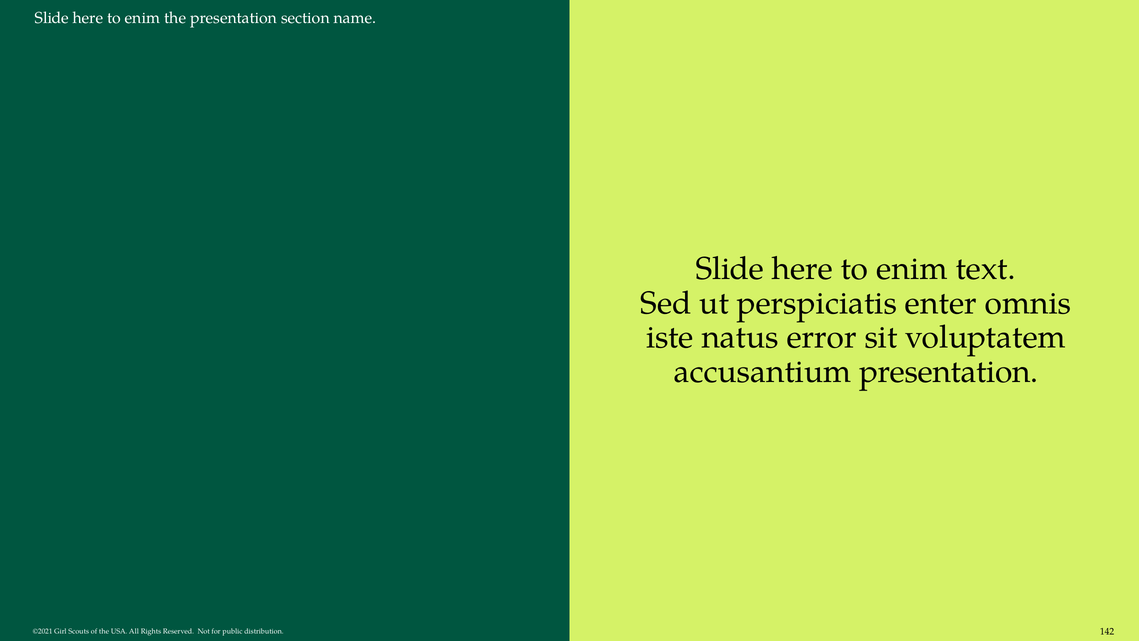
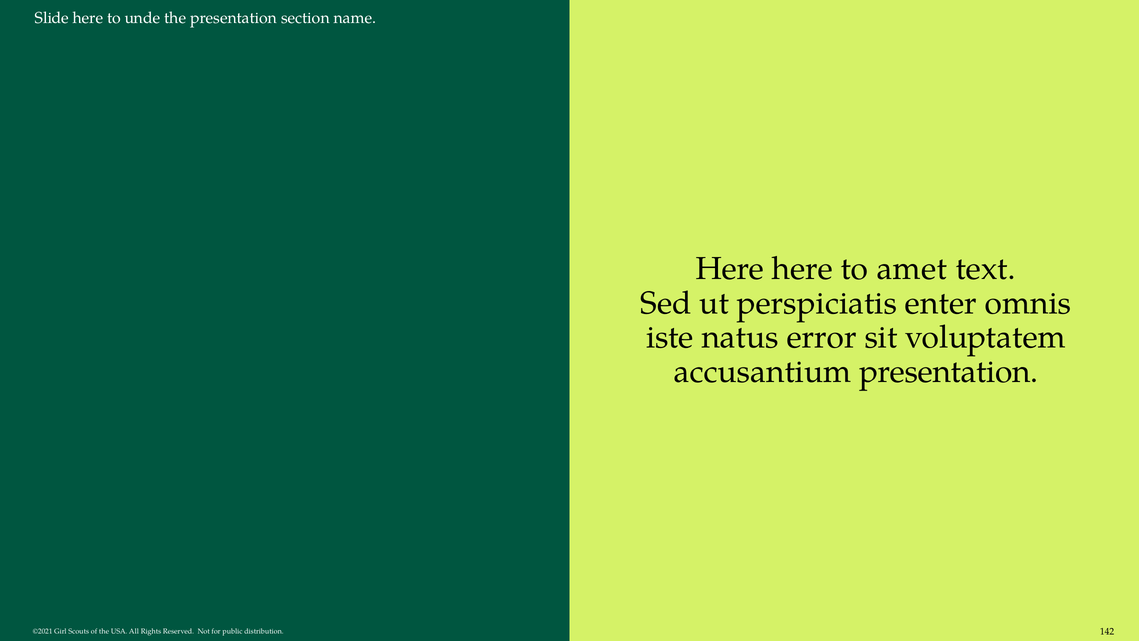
enim: enim -> unde (142, 18)
Slide: Slide -> Here (730, 269)
enim: enim -> amet (912, 269)
